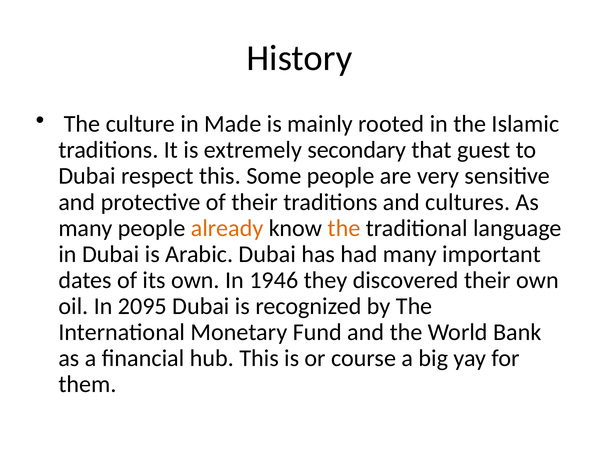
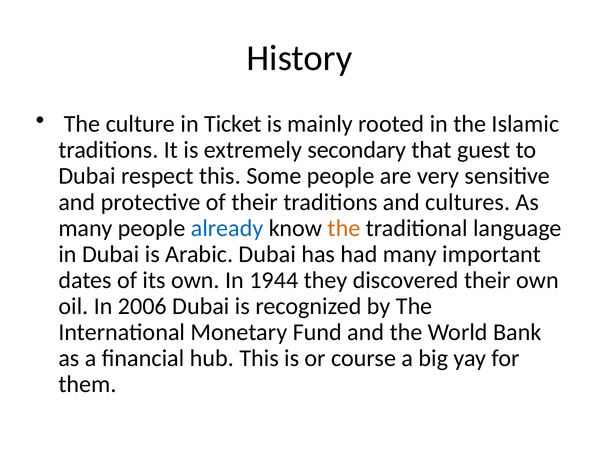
Made: Made -> Ticket (233, 124)
already colour: orange -> blue (227, 228)
1946: 1946 -> 1944 (274, 280)
2095: 2095 -> 2006 (142, 306)
